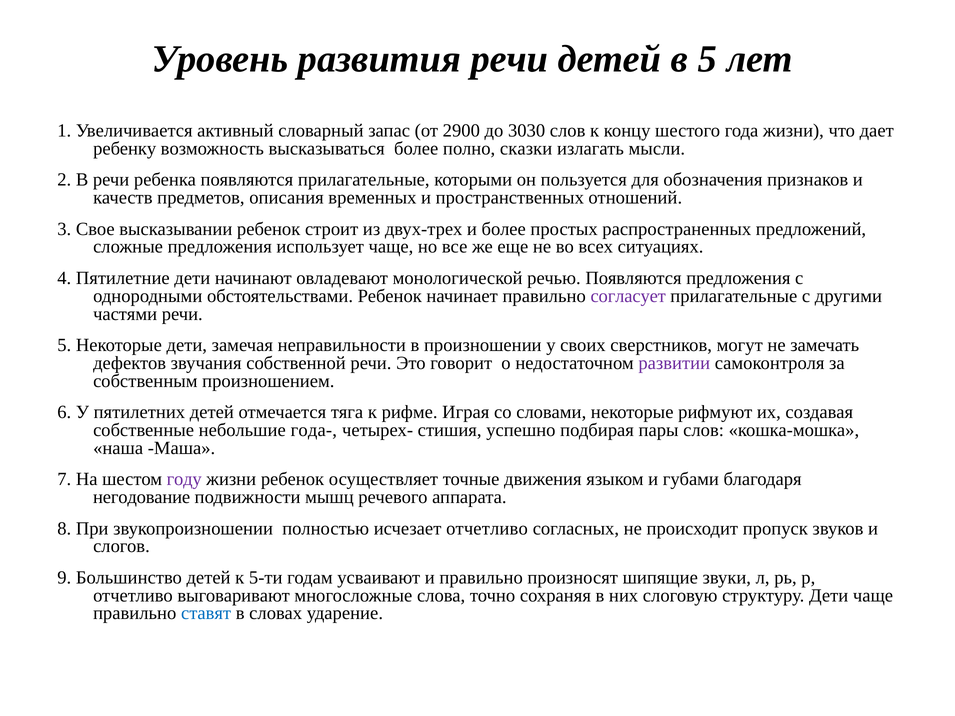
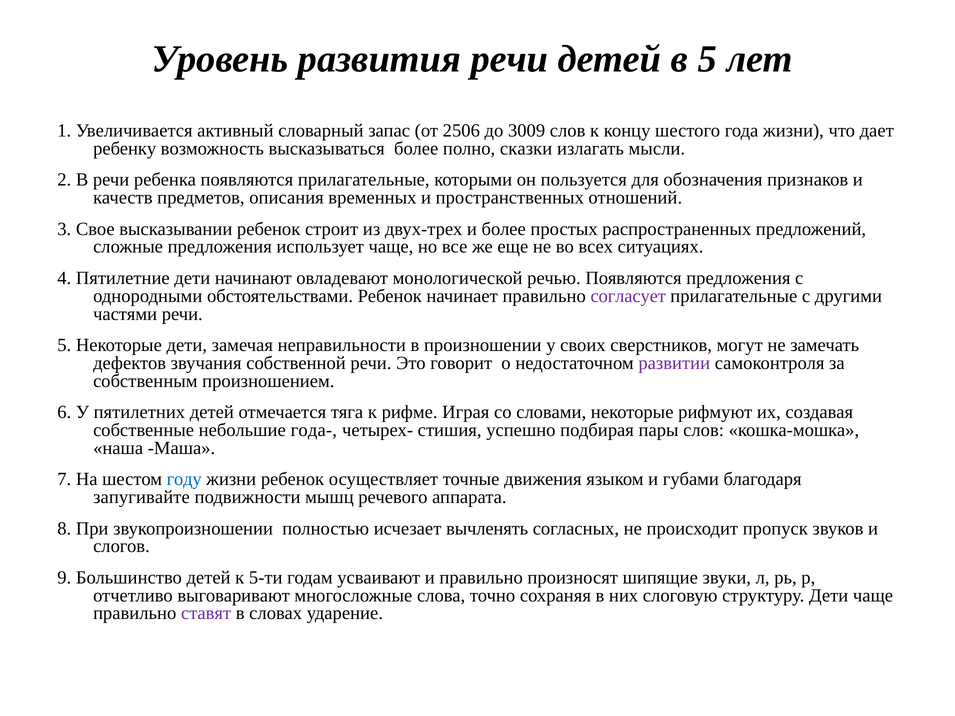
2900: 2900 -> 2506 (461, 131)
3030: 3030 -> 3009 (527, 131)
году colour: purple -> blue (184, 479)
негодование: негодование -> запугивайте (141, 497)
исчезает отчетливо: отчетливо -> вычленять (487, 529)
ставят colour: blue -> purple (206, 614)
